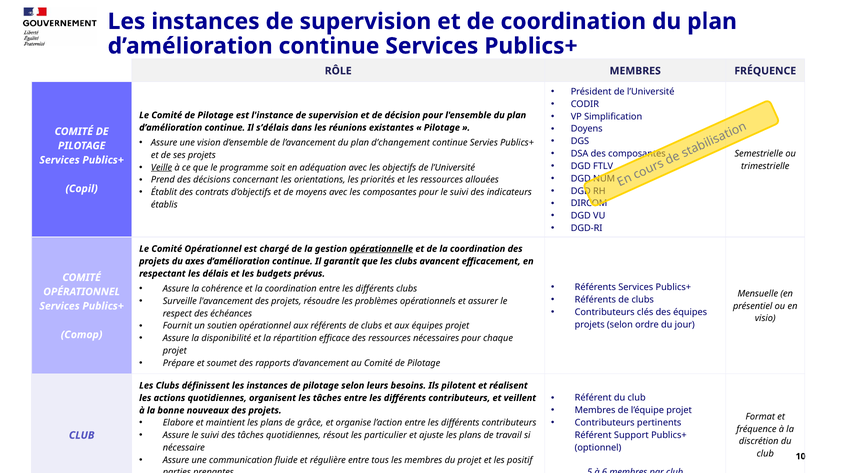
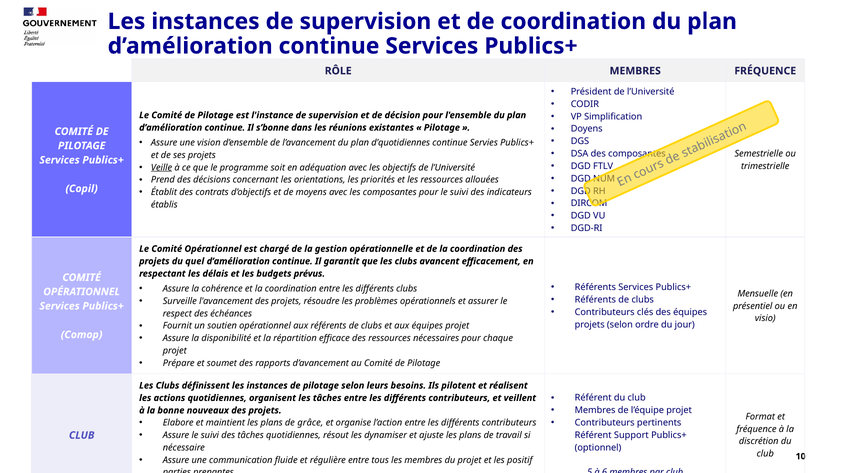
s’délais: s’délais -> s’bonne (273, 128)
d’changement: d’changement -> d’quotidiennes (401, 143)
opérationnelle underline: present -> none (381, 249)
axes: axes -> quel (195, 262)
particulier: particulier -> dynamiser (386, 436)
